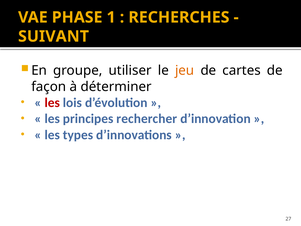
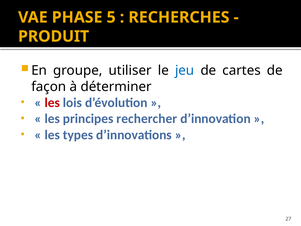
1: 1 -> 5 (111, 17)
SUIVANT: SUIVANT -> PRODUIT (54, 36)
jeu colour: orange -> blue (185, 70)
